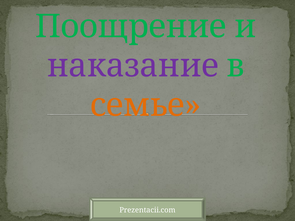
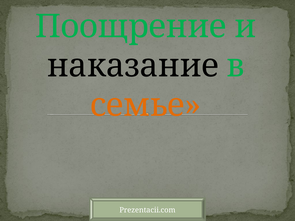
наказание colour: purple -> black (133, 66)
